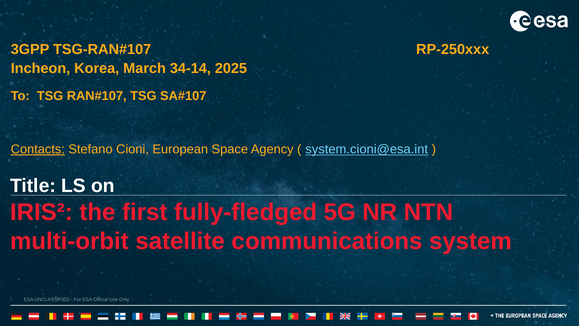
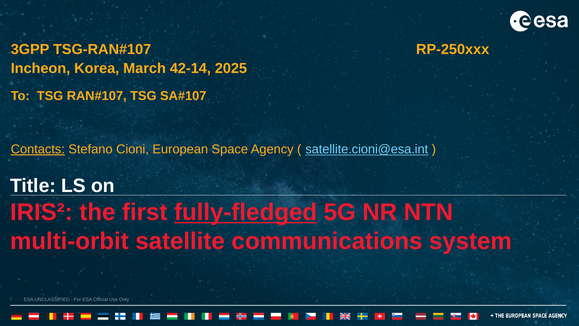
34-14: 34-14 -> 42-14 (190, 68)
system.cioni@esa.int: system.cioni@esa.int -> satellite.cioni@esa.int (367, 149)
fully-fledged underline: none -> present (246, 212)
